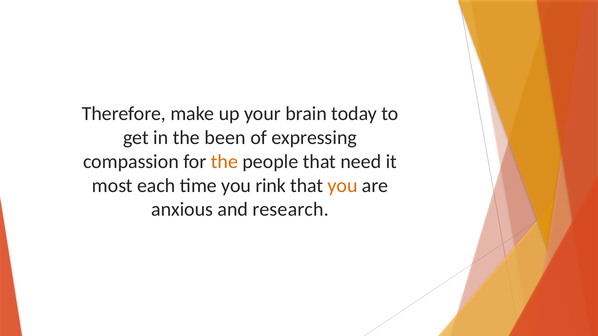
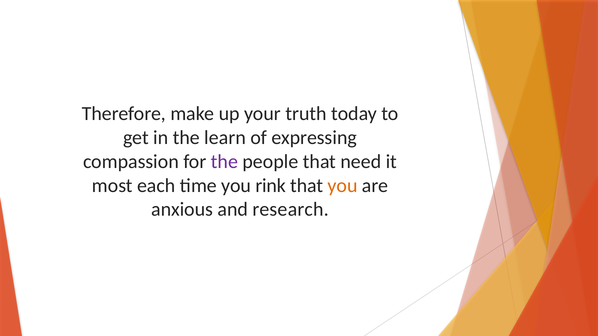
brain: brain -> truth (306, 114)
been: been -> learn (225, 138)
the colour: orange -> purple (225, 162)
